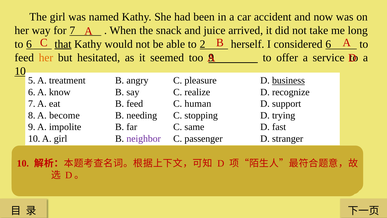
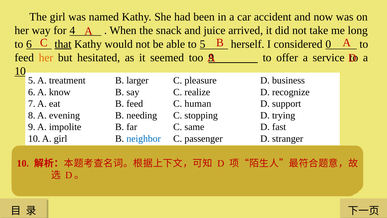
for 7: 7 -> 4 (72, 30)
to 2: 2 -> 5 (203, 44)
considered 6: 6 -> 0 (328, 44)
angry: angry -> larger (137, 80)
business underline: present -> none (288, 80)
become: become -> evening (64, 115)
neighbor colour: purple -> blue (144, 138)
